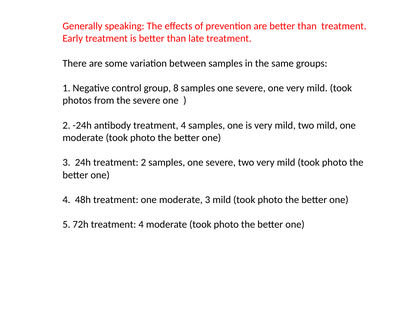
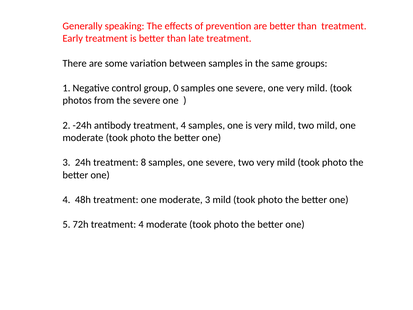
8: 8 -> 0 (176, 88)
treatment 2: 2 -> 8 (143, 162)
